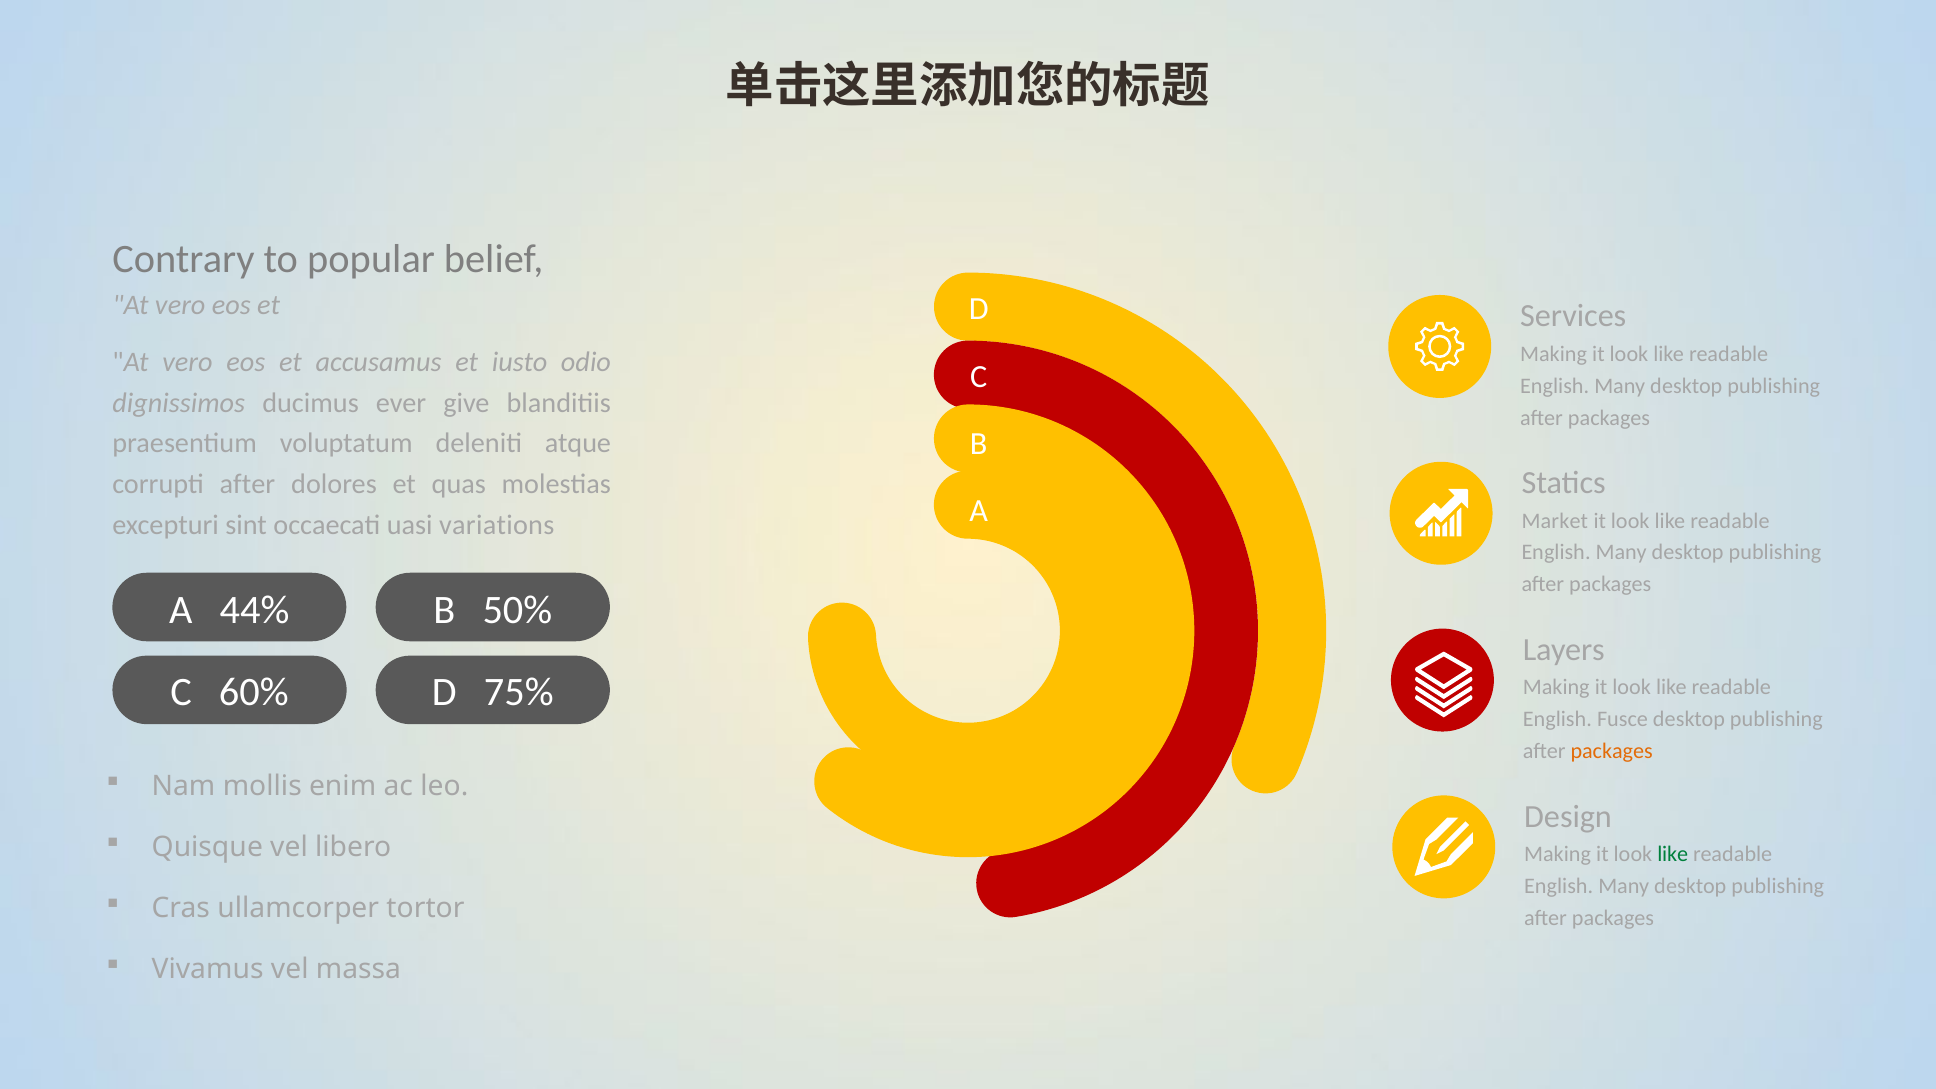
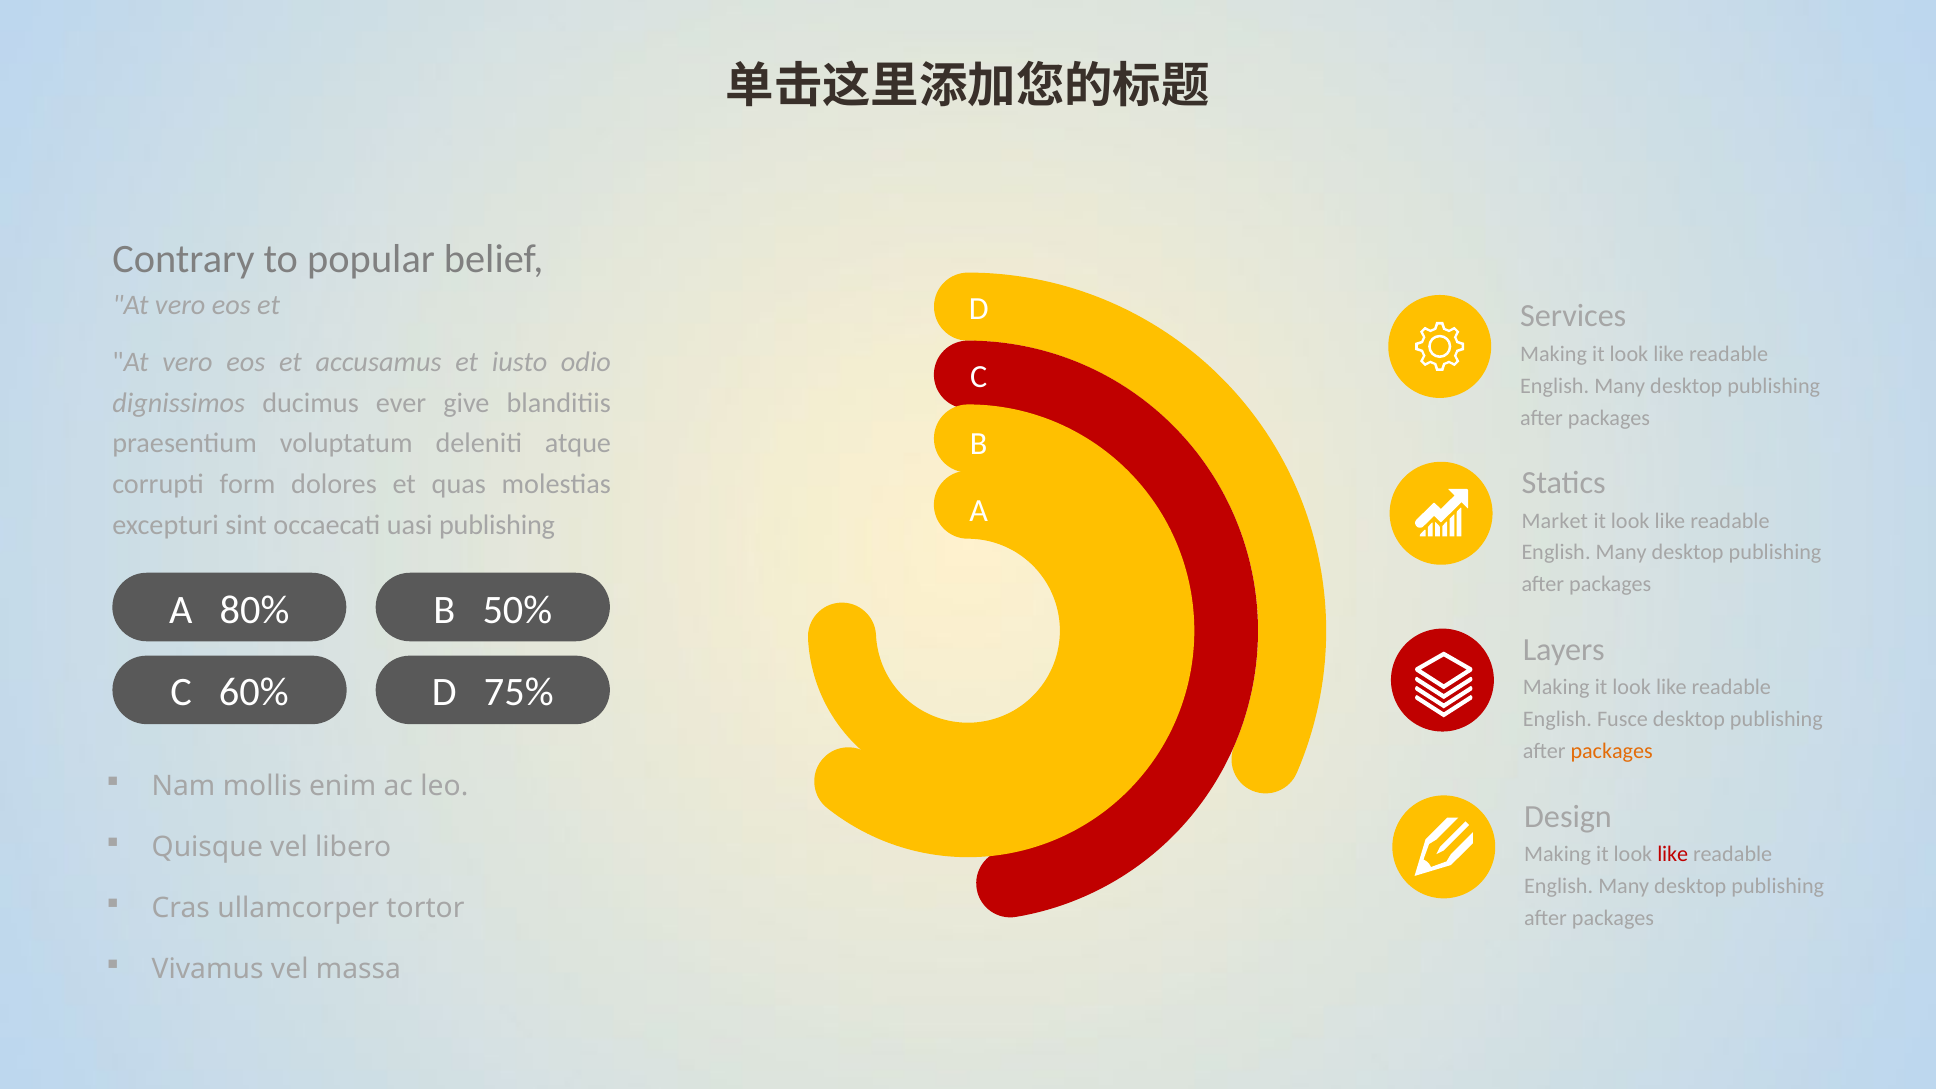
corrupti after: after -> form (248, 484)
uasi variations: variations -> publishing (497, 525)
44%: 44% -> 80% (255, 610)
like colour: green -> red (1673, 854)
